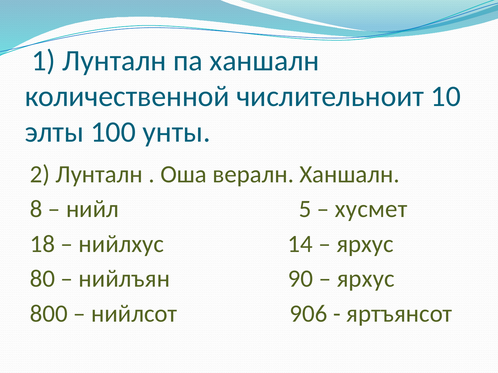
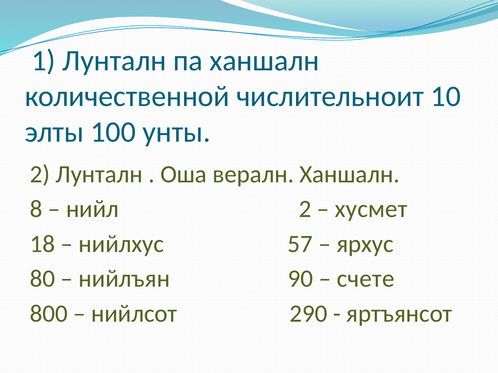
нийл 5: 5 -> 2 (305, 209)
14: 14 -> 57 (300, 244)
ярхус: ярхус -> счете (366, 279)
906: 906 -> 290 (308, 314)
